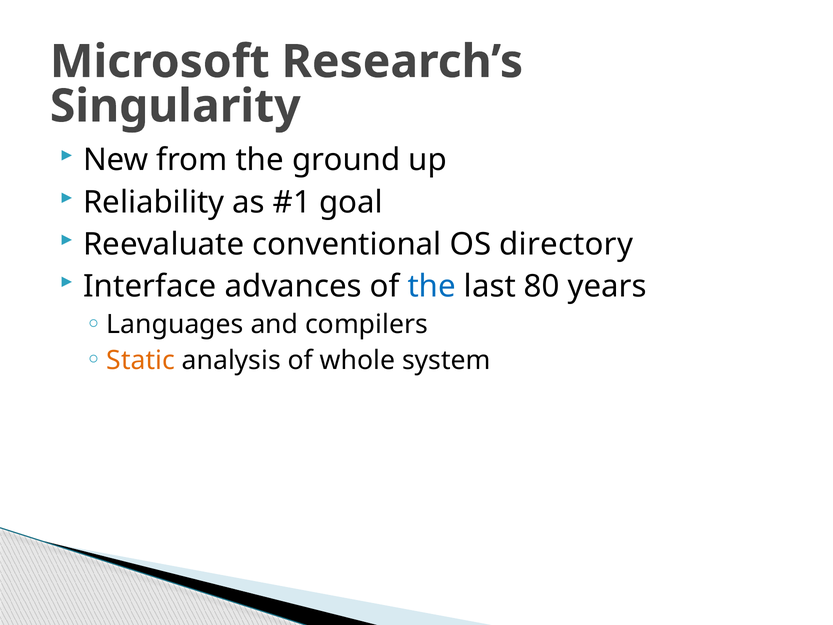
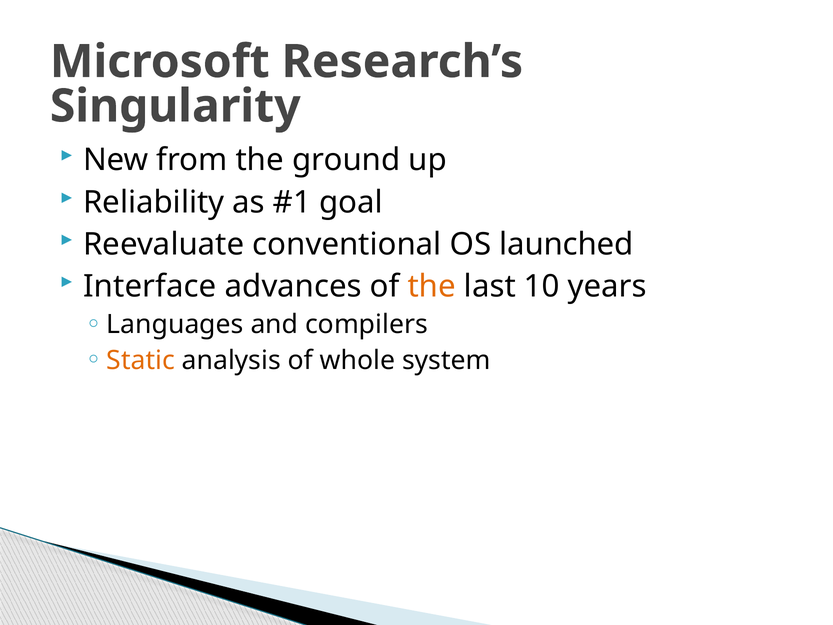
directory: directory -> launched (566, 244)
the colour: blue -> orange (432, 286)
80: 80 -> 10 (542, 286)
